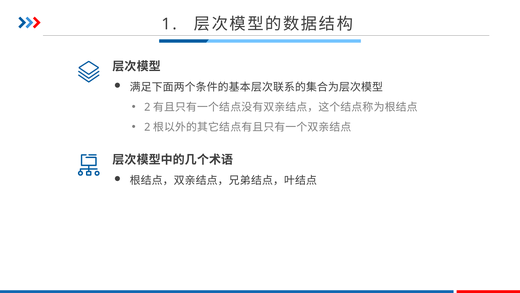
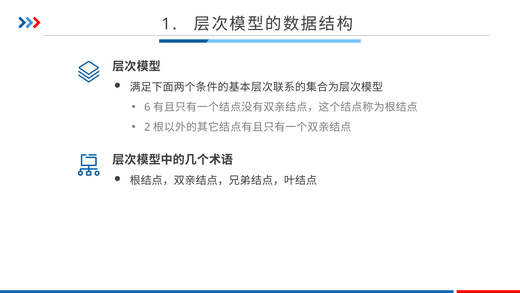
2: 2 -> 6 (147, 107)
